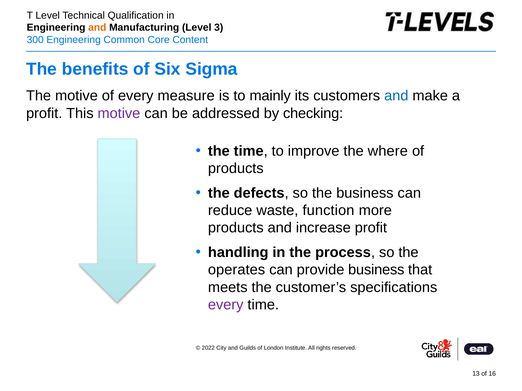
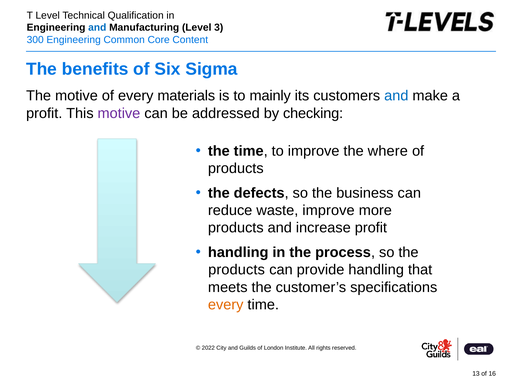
and colour: orange -> blue (97, 28)
measure: measure -> materials (186, 96)
waste function: function -> improve (328, 211)
operates: operates -> products (237, 270)
provide business: business -> handling (376, 270)
every colour: purple -> orange (226, 305)
